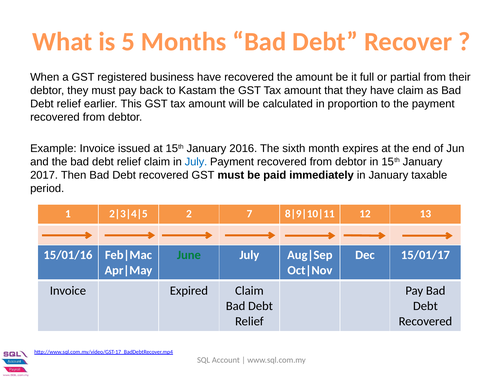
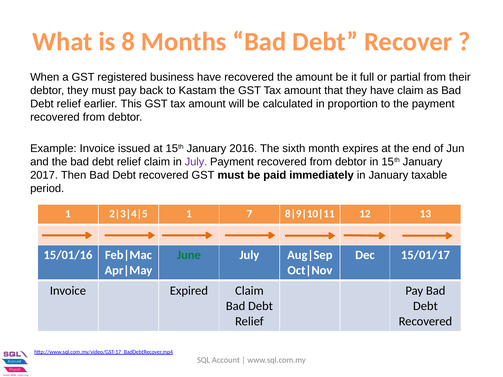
5: 5 -> 8 (128, 42)
July colour: blue -> purple (196, 162)
2: 2 -> 1 (189, 214)
